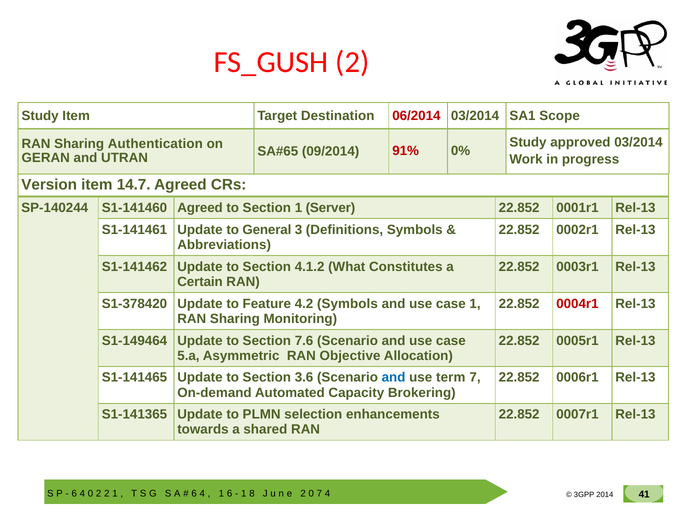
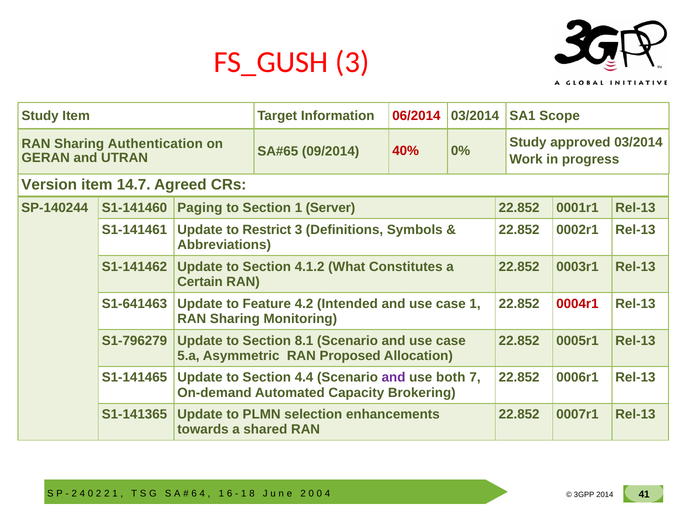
FS_GUSH 2: 2 -> 3 (352, 62)
Destination: Destination -> Information (338, 116)
91%: 91% -> 40% (406, 151)
S1-141460 Agreed: Agreed -> Paging (200, 207)
General: General -> Restrict (267, 229)
S1-378420: S1-378420 -> S1-641463 (134, 303)
4.2 Symbols: Symbols -> Intended (347, 303)
S1-149464: S1-149464 -> S1-796279 (134, 340)
7.6: 7.6 -> 8.1 (304, 340)
Objective: Objective -> Proposed (350, 355)
3.6: 3.6 -> 4.4 (304, 377)
and colour: blue -> purple (394, 377)
term: term -> both (451, 377)
6: 6 -> 2 (74, 493)
7: 7 -> 0 (319, 493)
